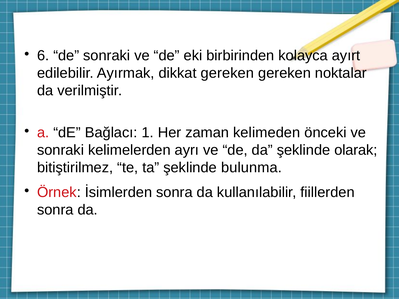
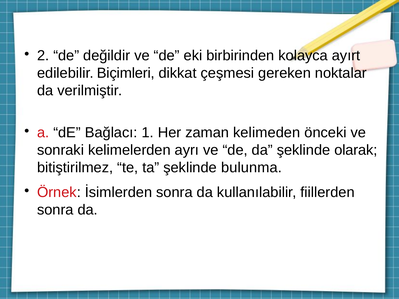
6: 6 -> 2 (43, 56)
de sonraki: sonraki -> değildir (107, 56)
Ayırmak: Ayırmak -> Biçimleri (126, 73)
dikkat gereken: gereken -> çeşmesi (227, 73)
